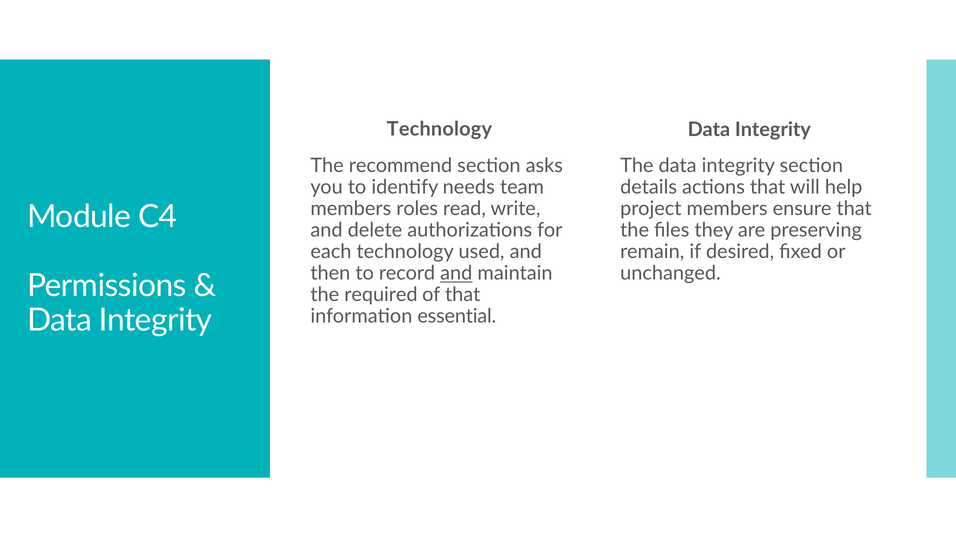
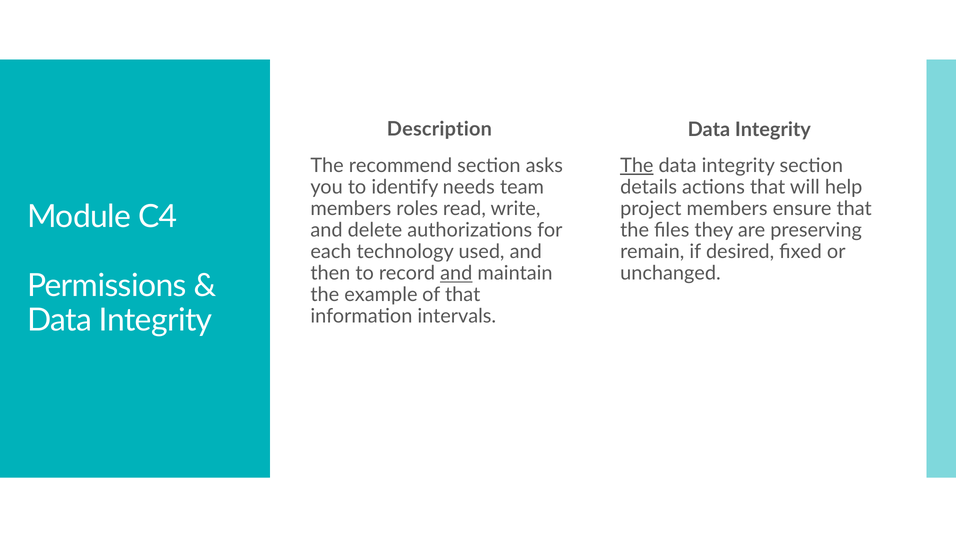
Technology: Technology -> Description (439, 129)
The underline: none -> present (637, 166)
required: required -> example (381, 295)
essential: essential -> intervals (457, 316)
